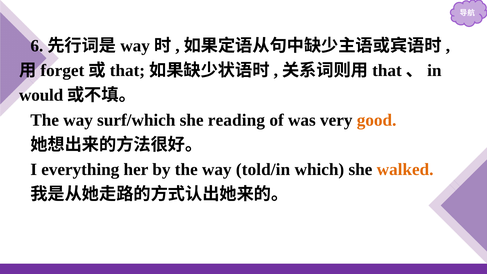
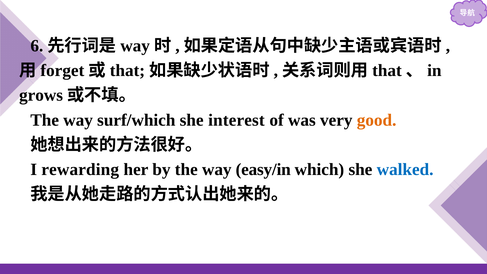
would: would -> grows (41, 95)
reading: reading -> interest (236, 120)
everything: everything -> rewarding (80, 169)
told/in: told/in -> easy/in (263, 169)
walked colour: orange -> blue (405, 169)
